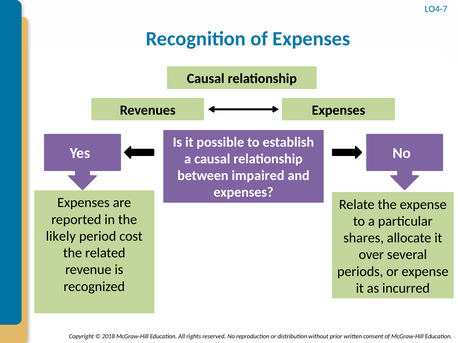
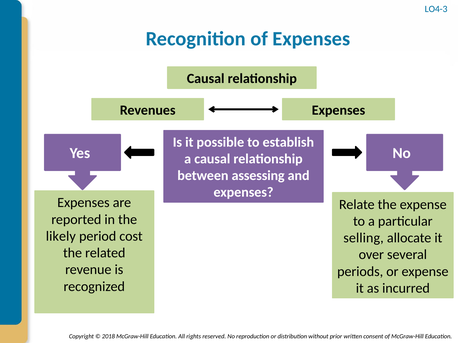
LO4-7: LO4-7 -> LO4-3 (436, 9)
impaired: impaired -> assessing (258, 176)
shares: shares -> selling (364, 238)
